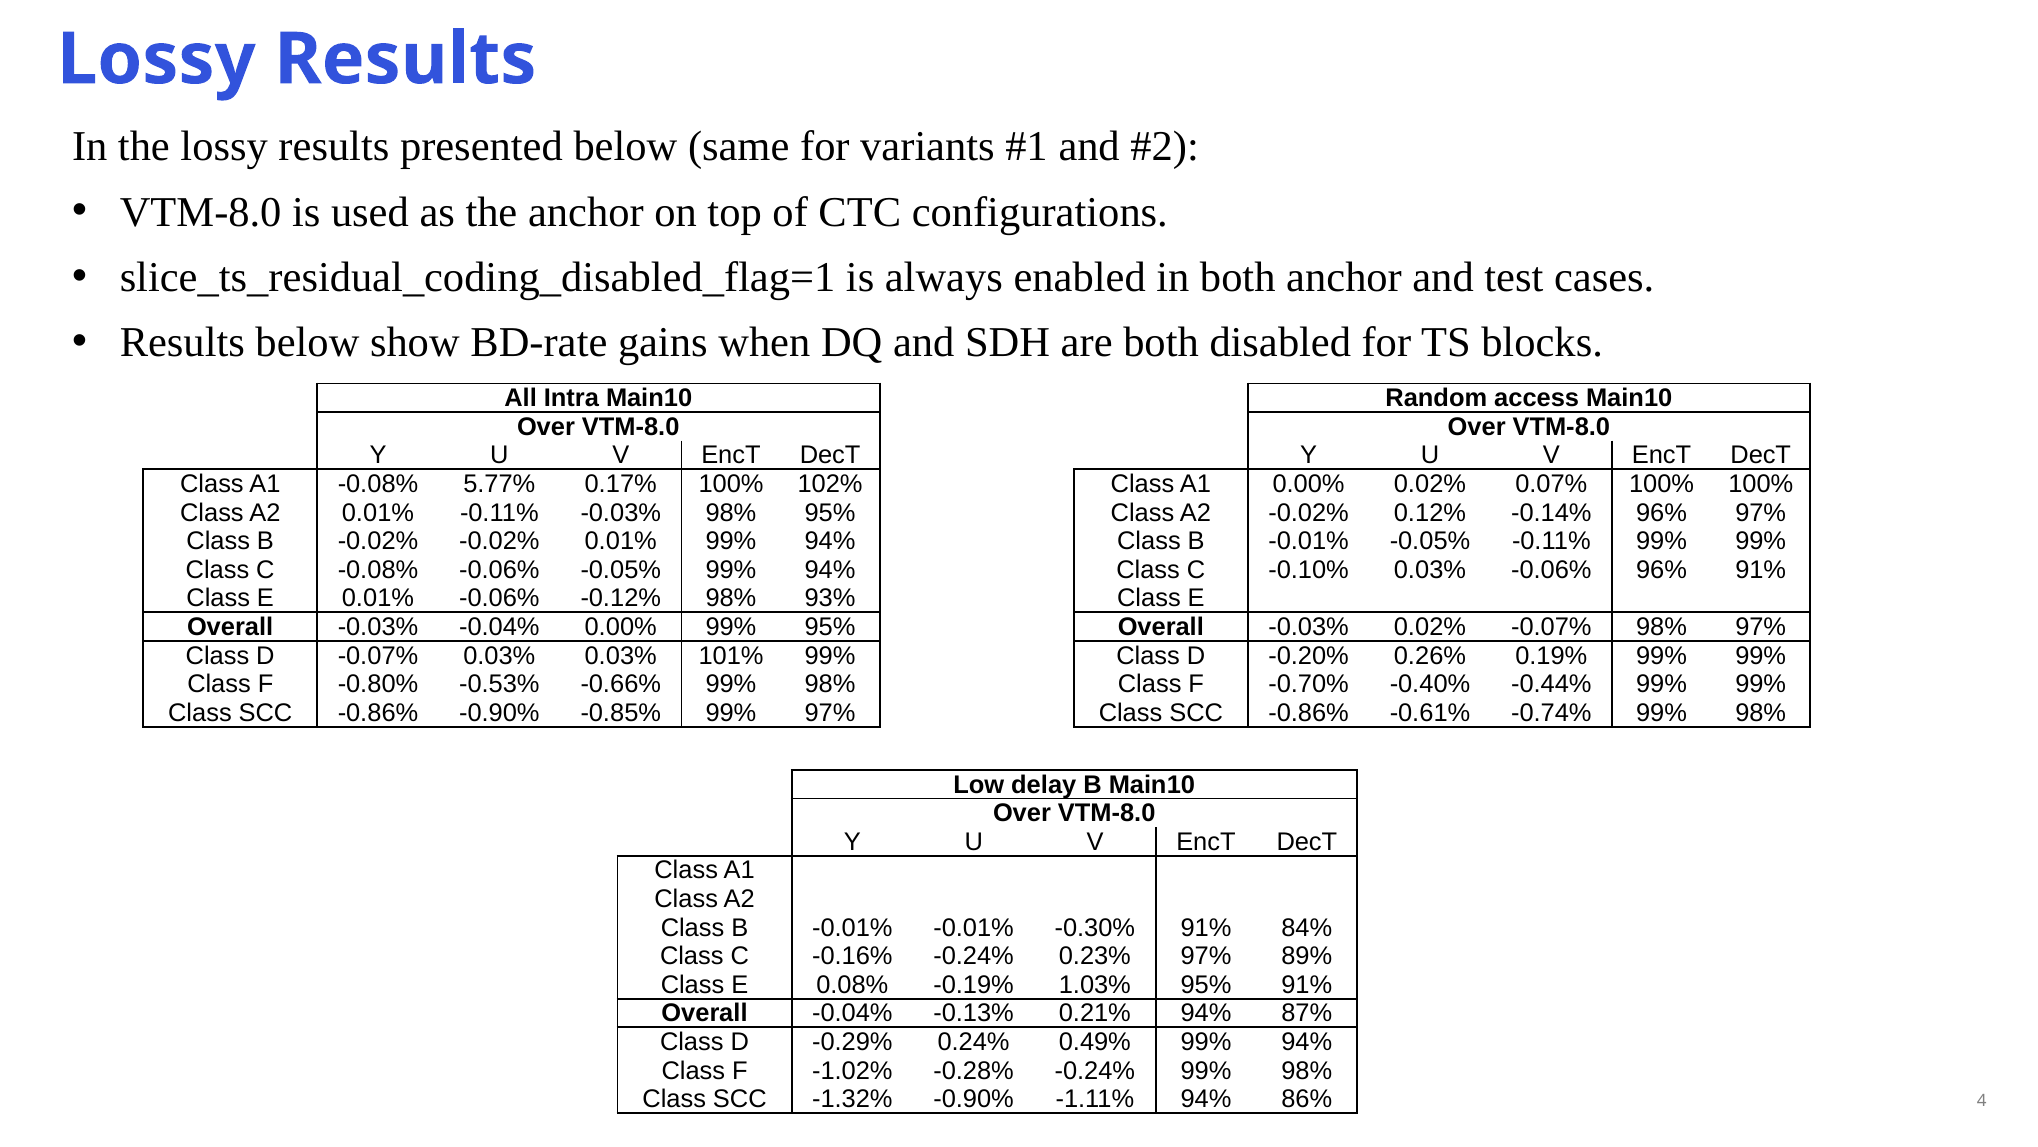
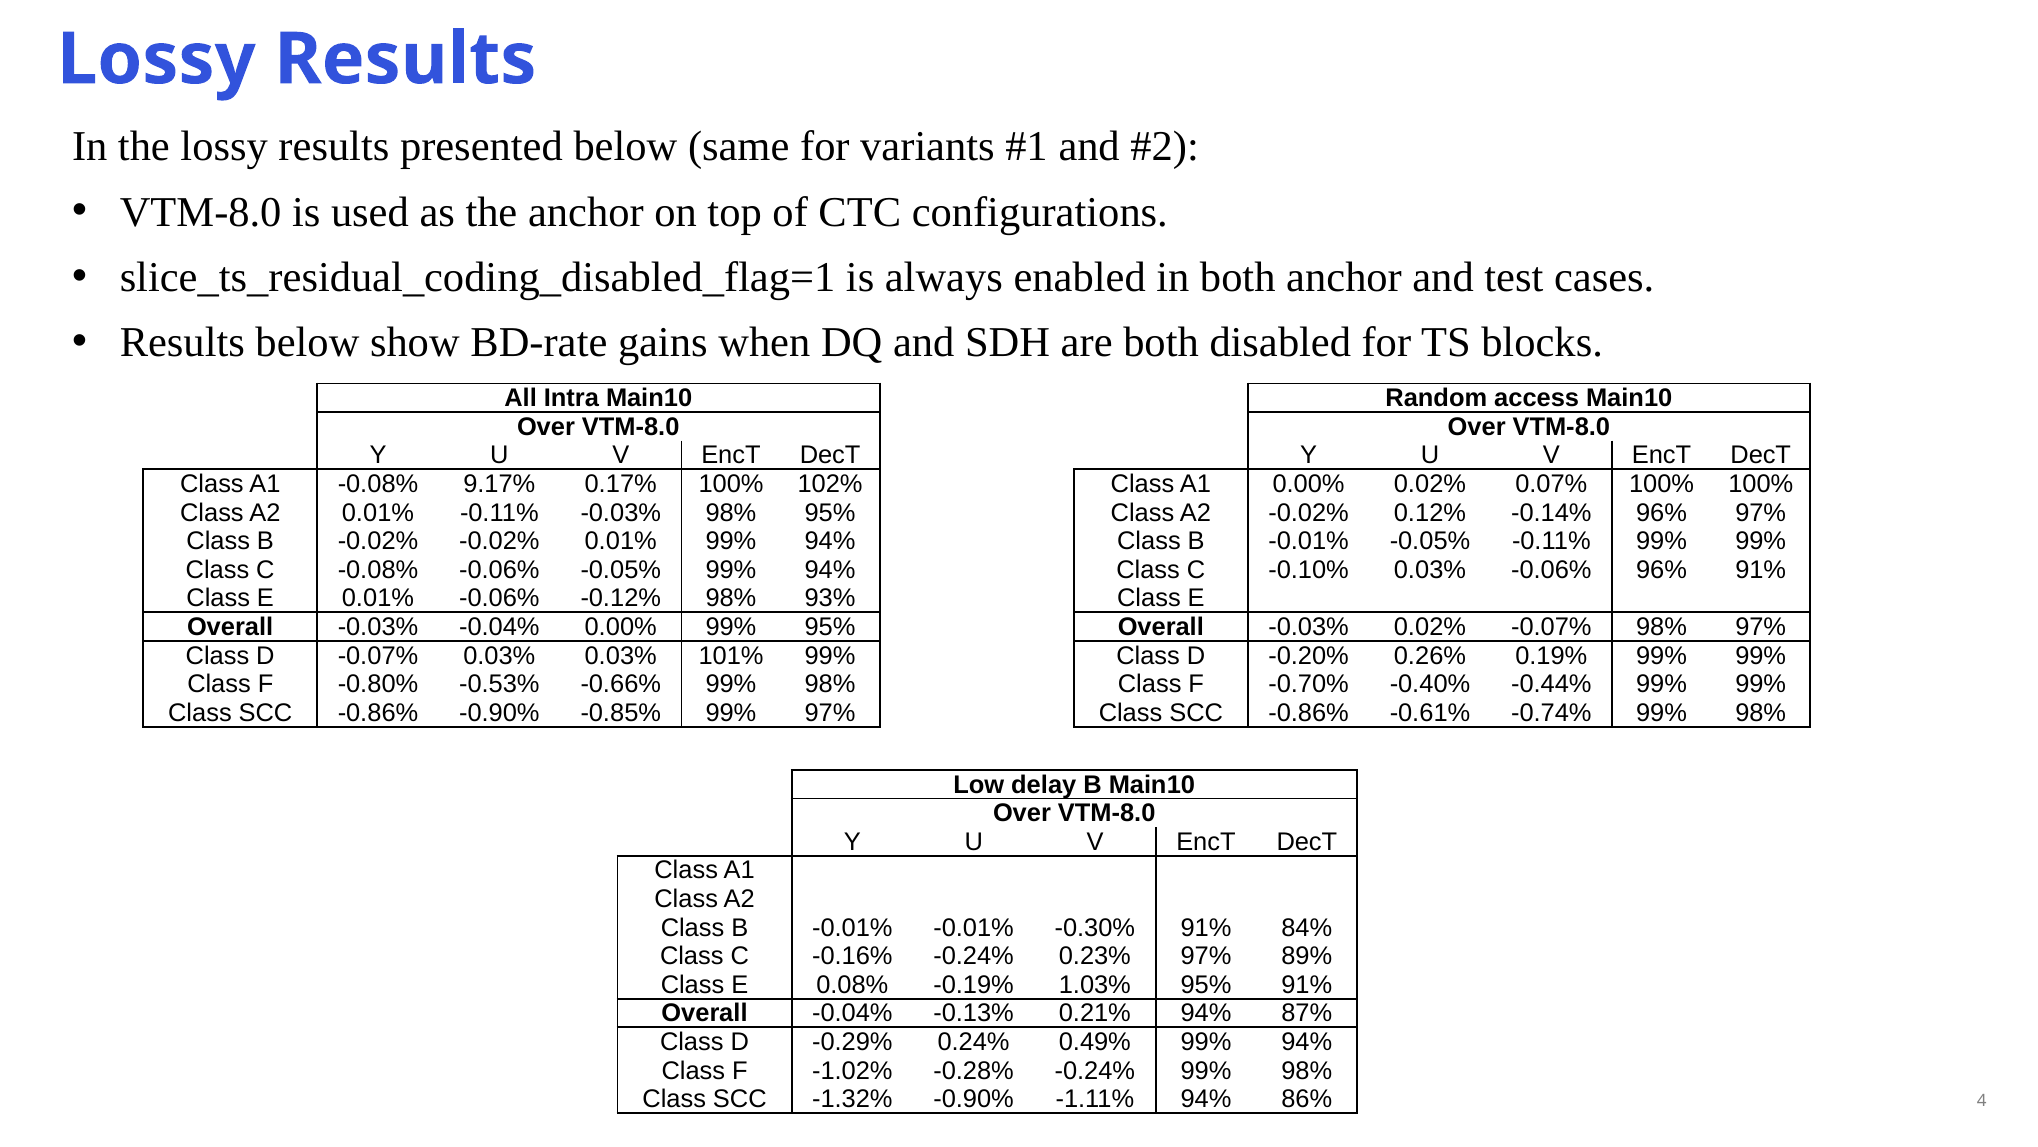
5.77%: 5.77% -> 9.17% (499, 484)
